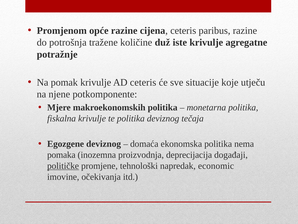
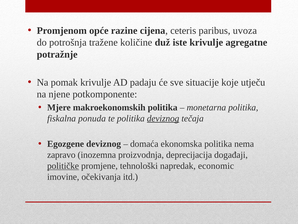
paribus razine: razine -> uvoza (245, 30)
AD ceteris: ceteris -> padaju (143, 82)
fiskalna krivulje: krivulje -> ponuda (92, 118)
deviznog underline: none -> present (163, 118)
pomaka: pomaka -> zapravo (61, 155)
